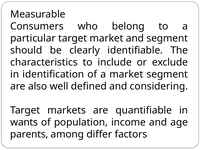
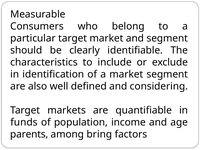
wants: wants -> funds (24, 122)
differ: differ -> bring (99, 134)
